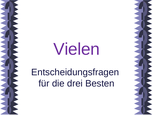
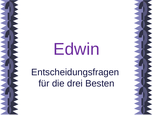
Vielen: Vielen -> Edwin (76, 49)
